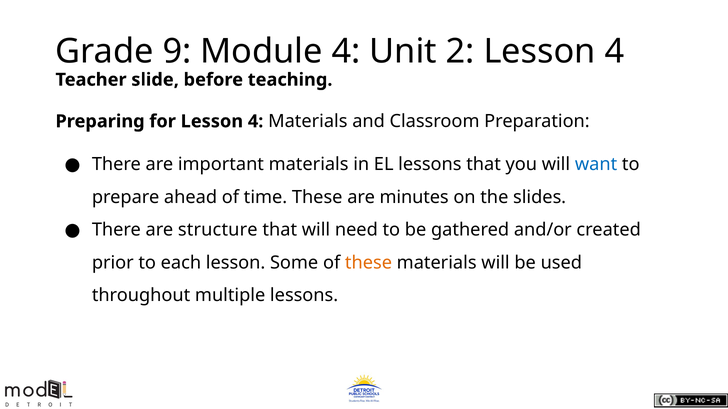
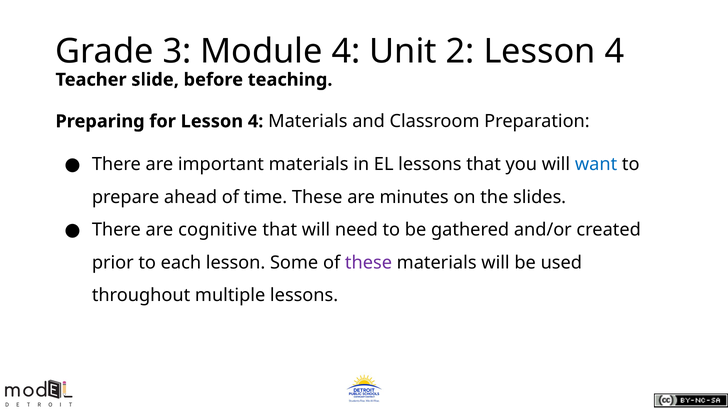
9: 9 -> 3 (177, 51)
structure: structure -> cognitive (218, 230)
these colour: orange -> purple (368, 263)
